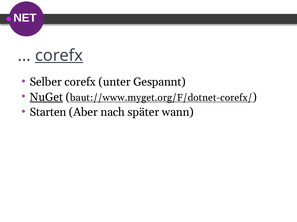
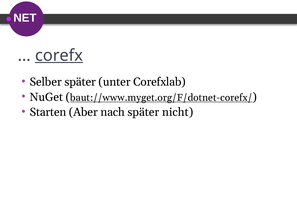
Selber corefx: corefx -> später (80, 82)
Gespannt: Gespannt -> Corefxlab (159, 82)
NuGet underline: present -> none (46, 97)
wann: wann -> nicht (178, 112)
